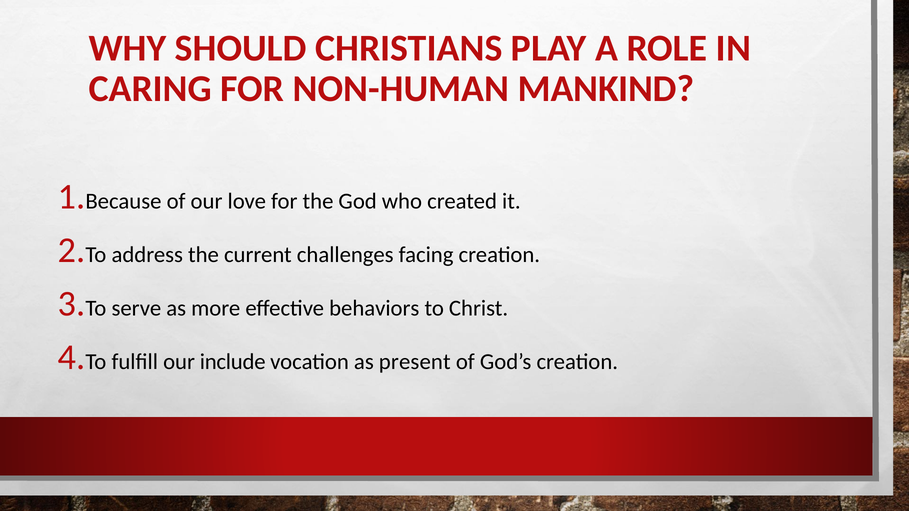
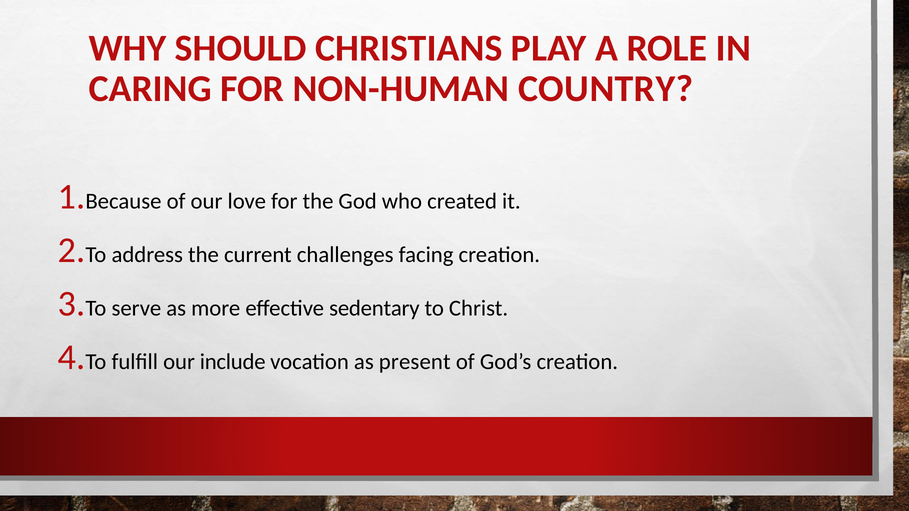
MANKIND: MANKIND -> COUNTRY (606, 89)
behaviors: behaviors -> sedentary (374, 308)
